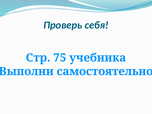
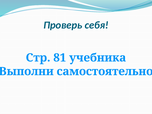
75: 75 -> 81 (60, 58)
